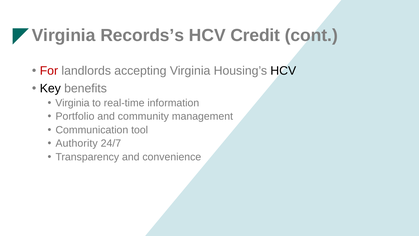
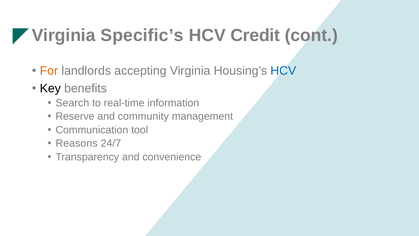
Records’s: Records’s -> Specific’s (142, 35)
For colour: red -> orange (49, 71)
HCV colour: black -> blue (283, 71)
Virginia: Virginia -> Search (72, 103)
Portfolio: Portfolio -> Reserve (75, 116)
Authority: Authority -> Reasons (77, 143)
